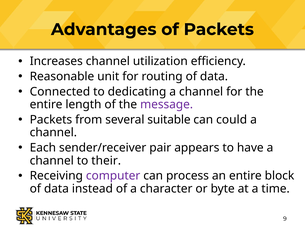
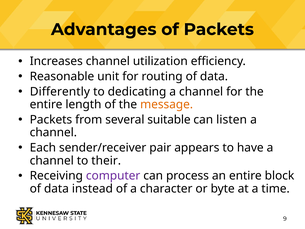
Connected: Connected -> Differently (60, 92)
message colour: purple -> orange (167, 104)
could: could -> listen (232, 120)
